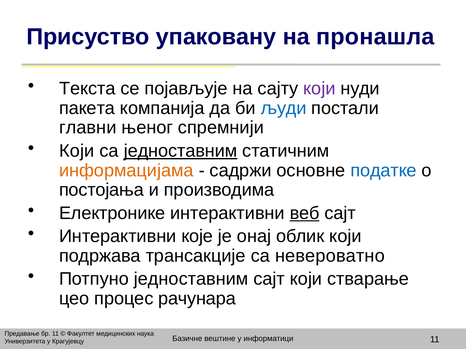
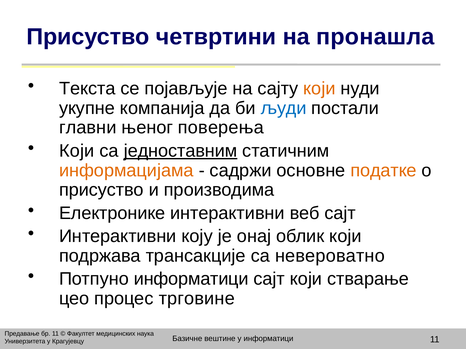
упаковану: упаковану -> четвртини (216, 37)
који colour: purple -> orange (319, 89)
пакета: пакета -> укупне (87, 108)
спремнији: спремнији -> поверења (221, 128)
податке colour: blue -> orange (384, 171)
постојања: постојања -> присуство (101, 190)
веб underline: present -> none (305, 213)
које: које -> коју (197, 237)
Потпуно једноставним: једноставним -> информатици (191, 279)
рачунара: рачунара -> трговине (197, 299)
